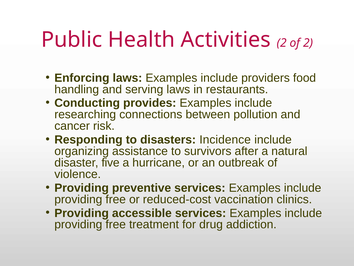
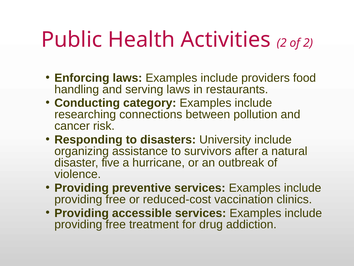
provides: provides -> category (150, 103)
Incidence: Incidence -> University (225, 139)
